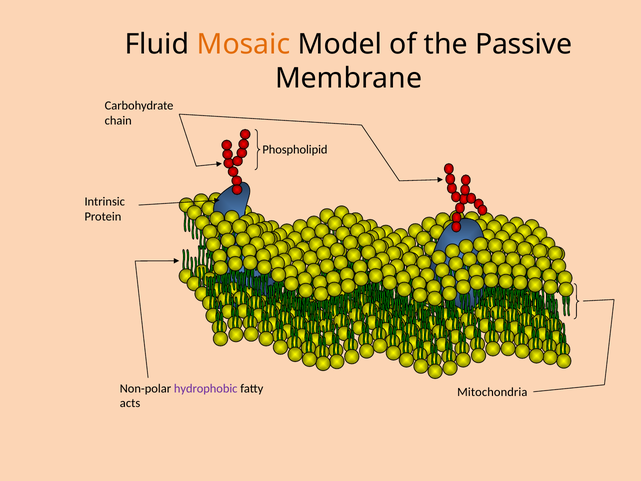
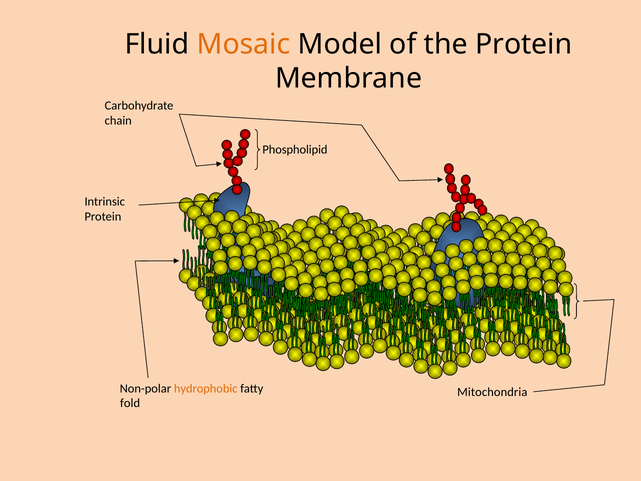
the Passive: Passive -> Protein (524, 44)
hydrophobic colour: purple -> orange (206, 388)
acts: acts -> fold (130, 403)
